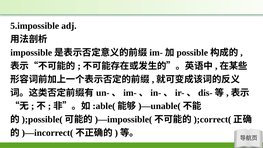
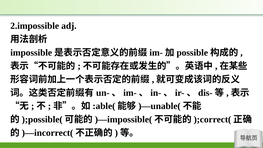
5.impossible: 5.impossible -> 2.impossible (35, 26)
